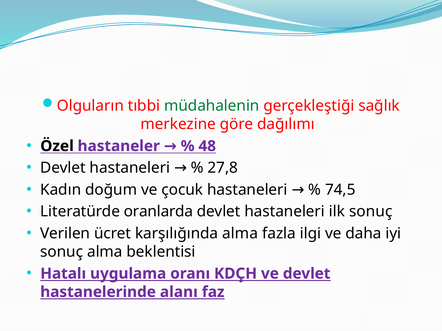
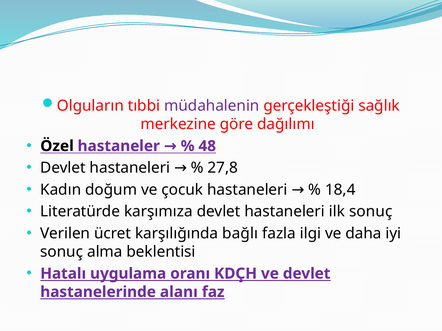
müdahalenin colour: green -> purple (212, 106)
74,5: 74,5 -> 18,4 (340, 190)
oranlarda: oranlarda -> karşımıza (158, 212)
karşılığında alma: alma -> bağlı (240, 234)
